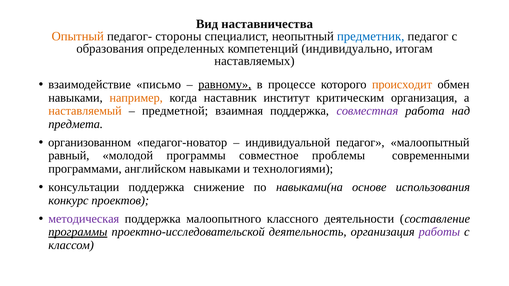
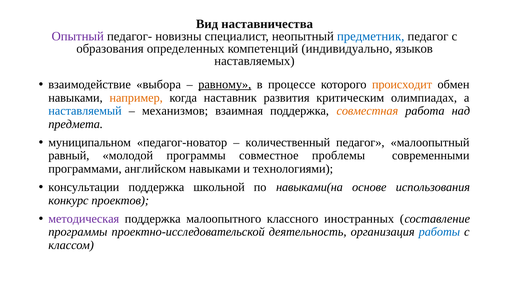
Опытный colour: orange -> purple (78, 36)
стороны: стороны -> новизны (178, 36)
итогам: итогам -> языков (414, 49)
письмо: письмо -> выбора (159, 85)
институт: институт -> развития (287, 98)
критическим организация: организация -> олимпиадах (424, 98)
наставляемый colour: orange -> blue (85, 111)
предметной: предметной -> механизмов (175, 111)
совместная colour: purple -> orange (367, 111)
организованном: организованном -> муниципальном (90, 143)
индивидуальной: индивидуальной -> количественный (288, 143)
снижение: снижение -> школьной (219, 187)
деятельности: деятельности -> иностранных (359, 219)
программы underline: present -> none (78, 232)
работы colour: purple -> blue (439, 232)
